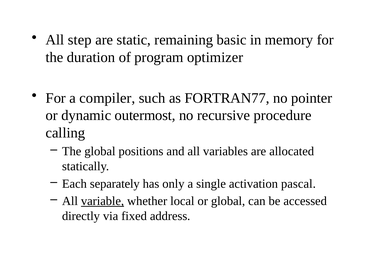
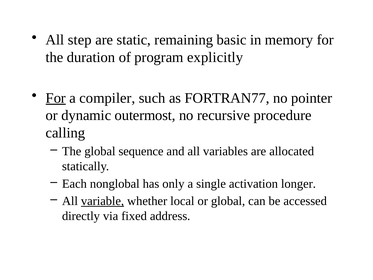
optimizer: optimizer -> explicitly (215, 57)
For underline: none -> present (56, 98)
positions: positions -> sequence (141, 151)
separately: separately -> nonglobal (115, 184)
pascal: pascal -> longer (298, 184)
